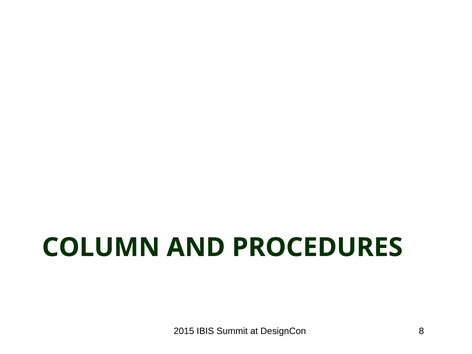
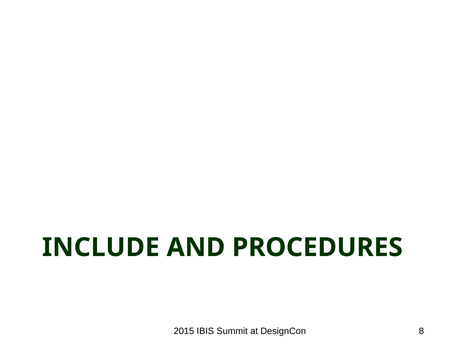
COLUMN: COLUMN -> INCLUDE (101, 247)
